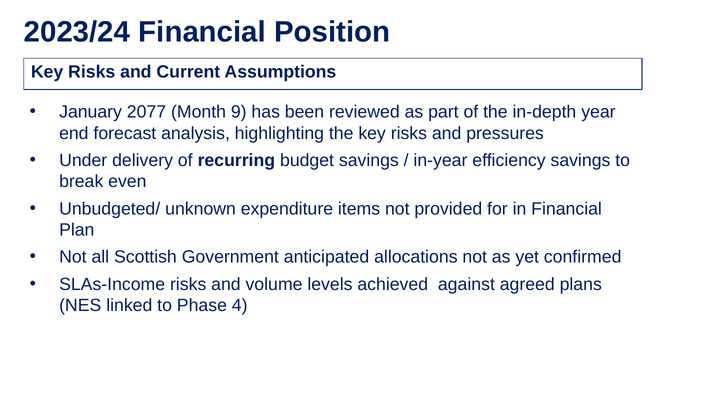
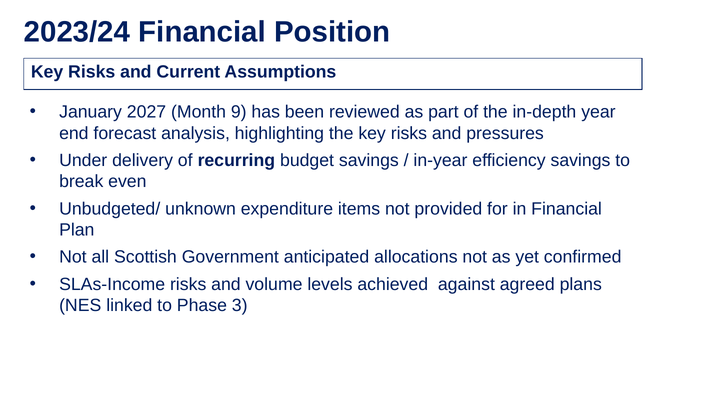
2077: 2077 -> 2027 (147, 112)
4: 4 -> 3 (240, 305)
